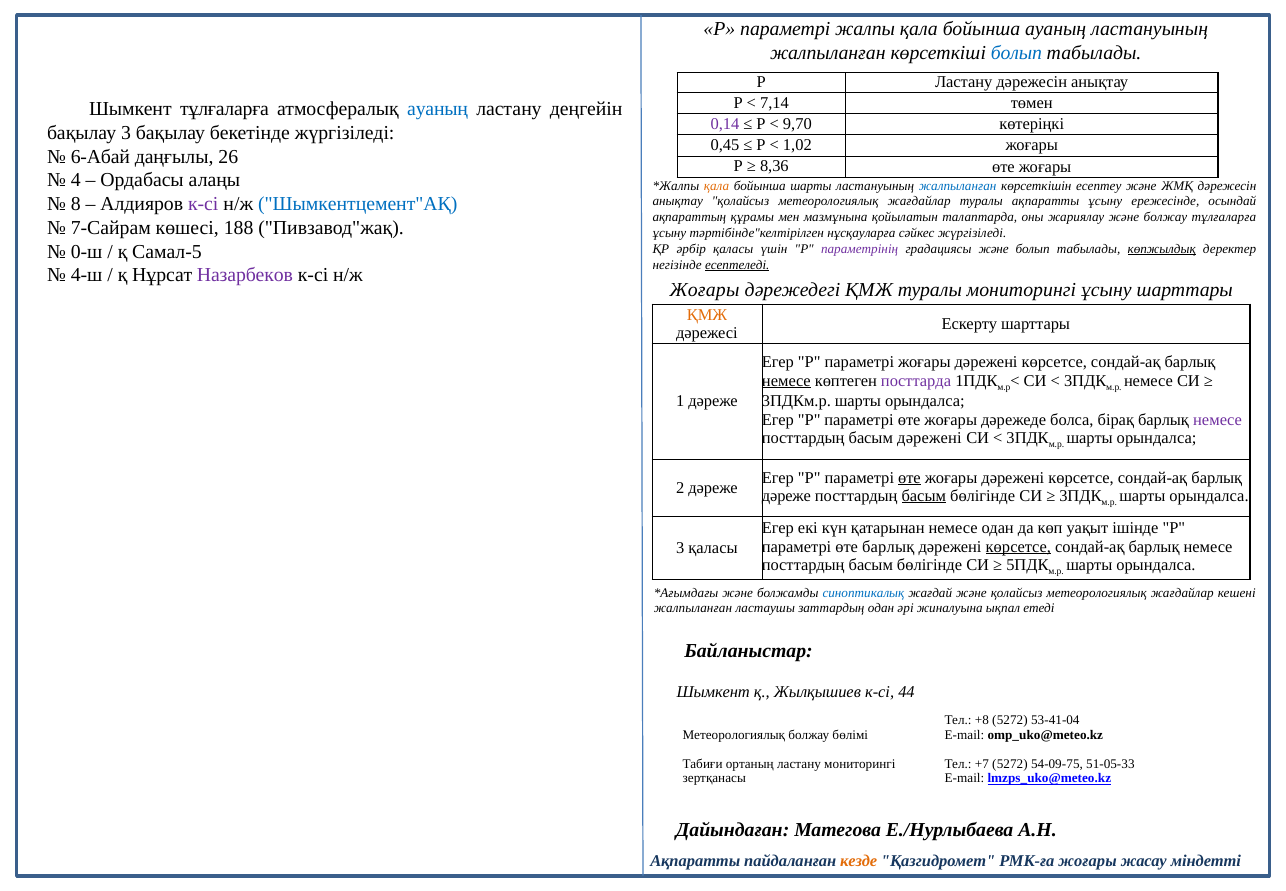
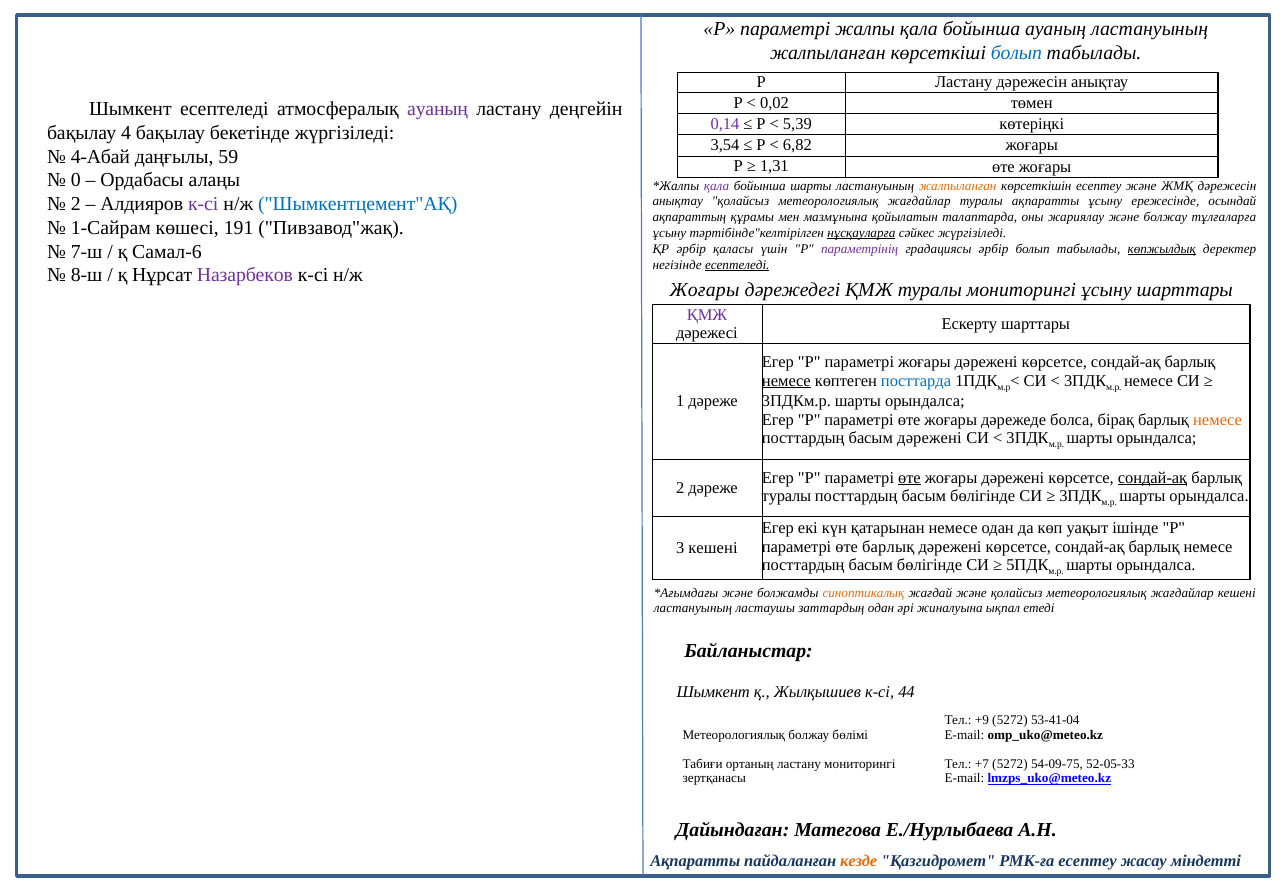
7,14: 7,14 -> 0,02 (775, 103)
Шымкент тұлғаларға: тұлғаларға -> есептеледі (224, 109)
ауаның colour: blue -> purple (438, 109)
9,70: 9,70 -> 5,39 (797, 124)
бақылау 3: 3 -> 4 (126, 133)
0,45: 0,45 -> 3,54 (725, 145)
1,02: 1,02 -> 6,82 (797, 145)
6-Абай: 6-Абай -> 4-Абай (100, 156)
26: 26 -> 59 (228, 156)
8,36: 8,36 -> 1,31 (774, 166)
4: 4 -> 0 (76, 180)
қала colour: orange -> purple (717, 186)
жалпыланған colour: blue -> orange (958, 186)
8: 8 -> 2 (76, 204)
7-Сайрам: 7-Сайрам -> 1-Сайрам (111, 228)
188: 188 -> 191 (239, 228)
нұсқауларға underline: none -> present (861, 233)
0-ш: 0-ш -> 7-ш (87, 251)
Самал-5: Самал-5 -> Самал-6 (167, 251)
градациясы және: және -> әрбір (994, 249)
4-ш: 4-ш -> 8-ш (87, 275)
ҚМЖ colour: orange -> purple (707, 315)
посттарда colour: purple -> blue (916, 380)
немесе colour: purple -> orange (1217, 419)
сондай-ақ underline: none -> present (1153, 477)
дәреже: дәреже -> туралы (786, 495)
басым underline: present -> none (924, 495)
көрсетсе underline: present -> none (1018, 546)
3 қаласы: қаласы -> кешені (713, 548)
синоптикалық colour: blue -> orange (863, 592)
жалпыланған: жалпыланған -> ластануының (693, 608)
+8: +8 -> +9 (982, 720)
51-05-33: 51-05-33 -> 52-05-33 (1110, 763)
РМК-ға жоғары: жоғары -> есептеу (1088, 861)
